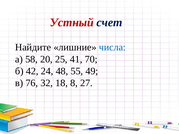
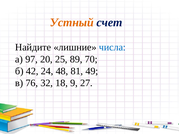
Устный colour: red -> orange (72, 22)
58: 58 -> 97 (32, 59)
41: 41 -> 89 (76, 59)
55: 55 -> 81 (77, 71)
8: 8 -> 9 (74, 83)
